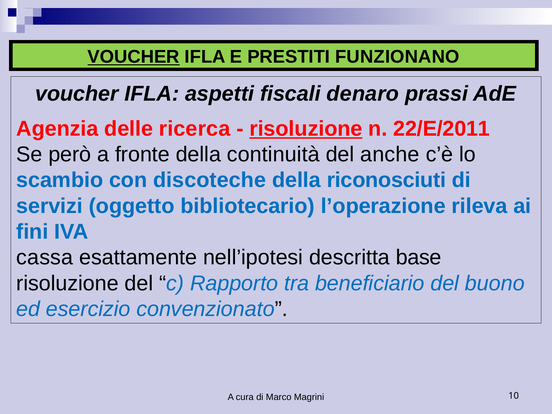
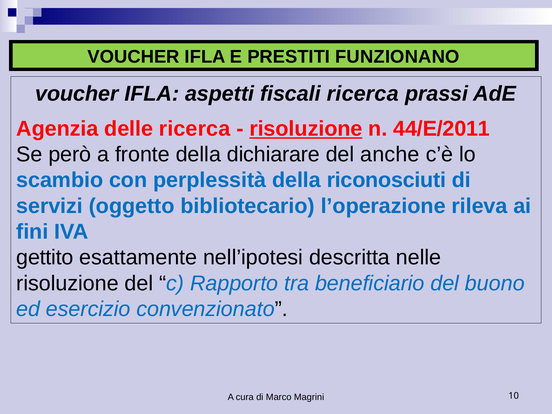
VOUCHER underline: present -> none (134, 57)
fiscali denaro: denaro -> ricerca (363, 94)
22/E/2011: 22/E/2011 -> 44/E/2011 (442, 129)
continuità: continuità -> dichiarare (273, 154)
discoteche: discoteche -> perplessità (210, 180)
cassa: cassa -> gettito (45, 258)
base: base -> nelle (419, 258)
